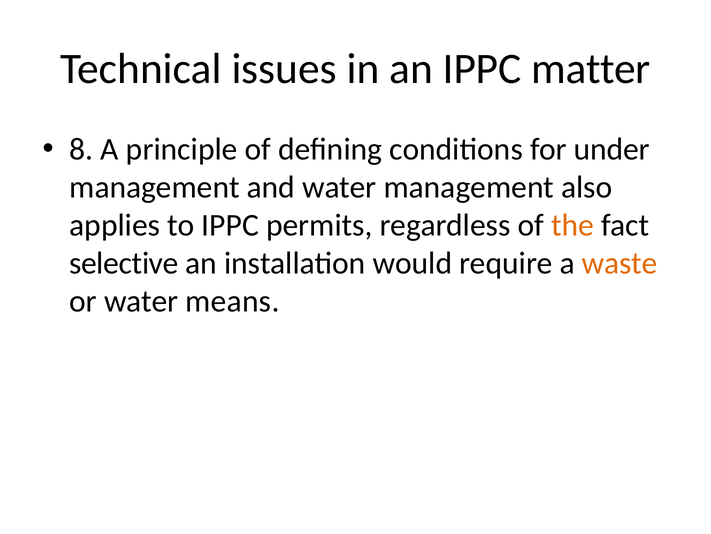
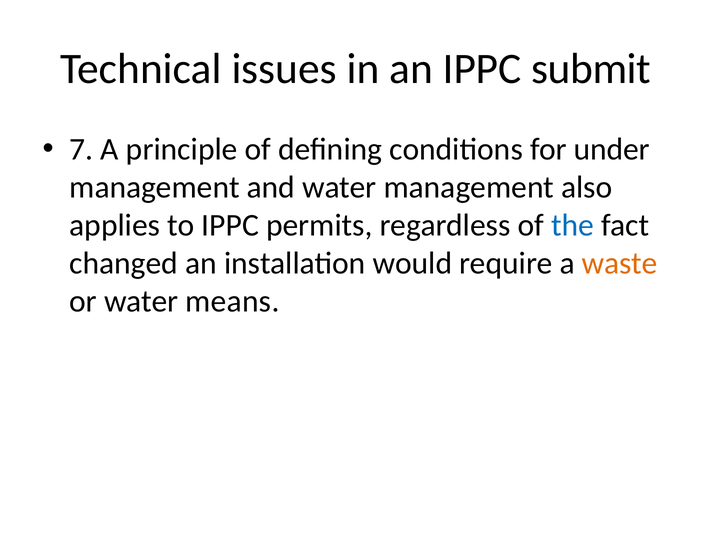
matter: matter -> submit (591, 69)
8: 8 -> 7 (81, 149)
the colour: orange -> blue (573, 225)
selective: selective -> changed (124, 263)
